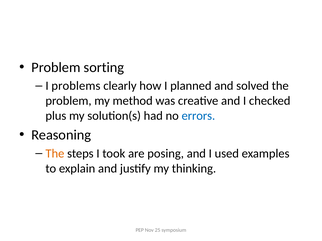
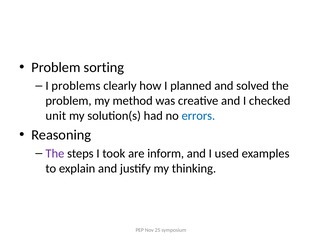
plus: plus -> unit (56, 116)
The colour: orange -> purple (55, 154)
posing: posing -> inform (166, 154)
